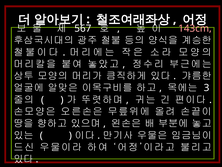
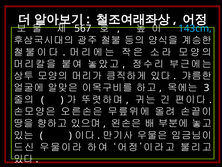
143cm colour: pink -> light blue (195, 28)
